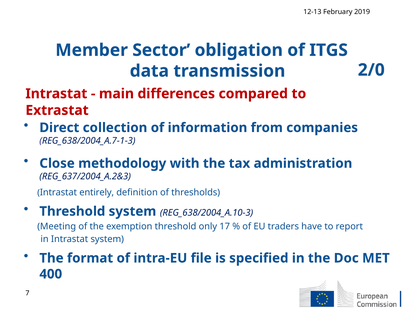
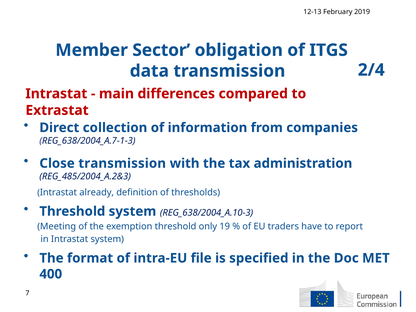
2/0: 2/0 -> 2/4 (371, 70)
Close methodology: methodology -> transmission (122, 163)
REG_637/2004_A.2&3: REG_637/2004_A.2&3 -> REG_485/2004_A.2&3 (85, 177)
entirely: entirely -> already (97, 192)
17: 17 -> 19 (225, 226)
